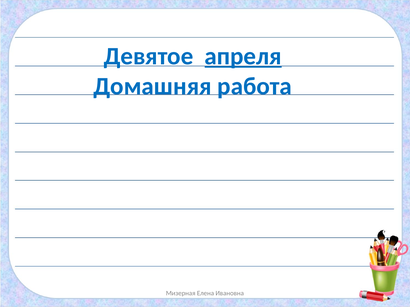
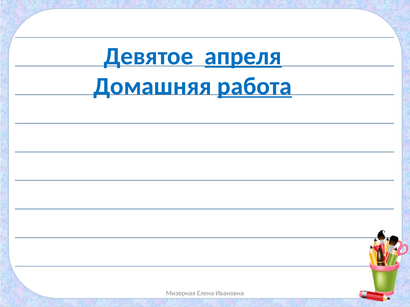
работа underline: none -> present (255, 86)
